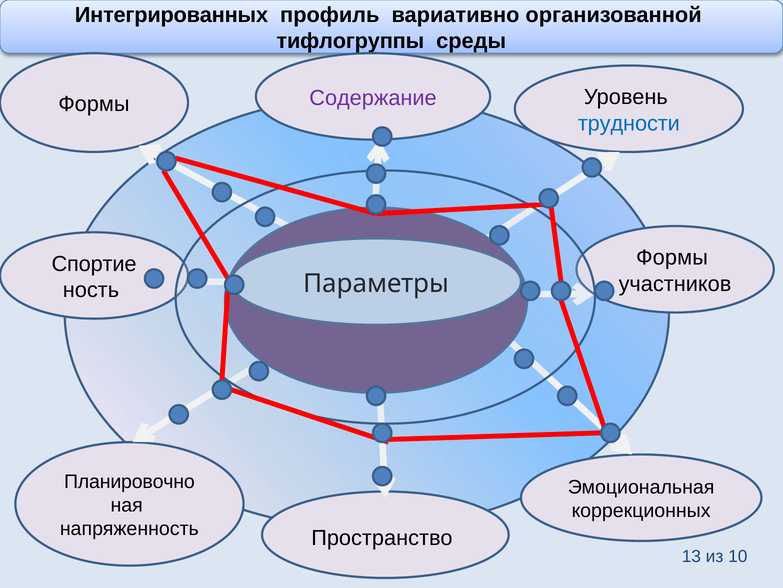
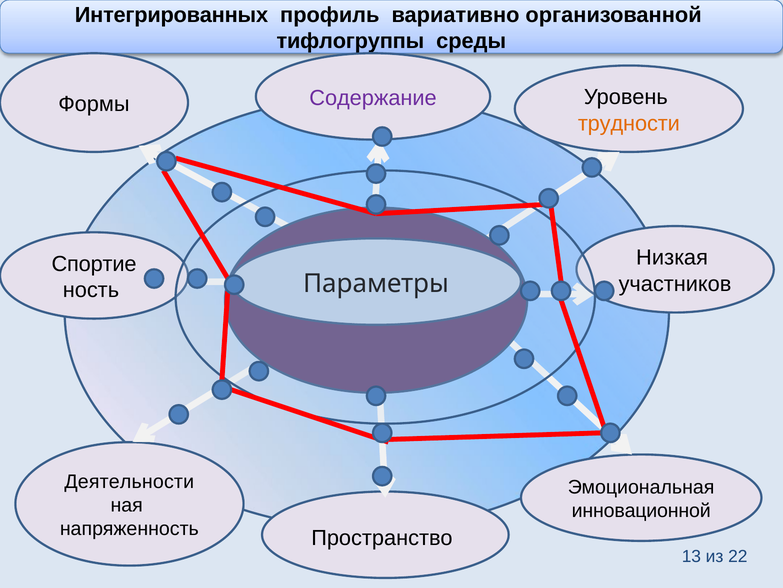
трудности colour: blue -> orange (629, 123)
Формы: Формы -> Низкая (672, 257)
Планировочно: Планировочно -> Деятельности (129, 481)
коррекционных: коррекционных -> инновационной (641, 510)
10: 10 -> 22 (738, 556)
